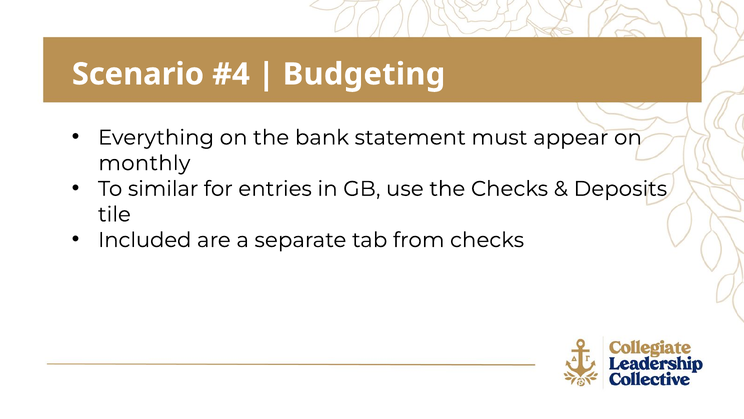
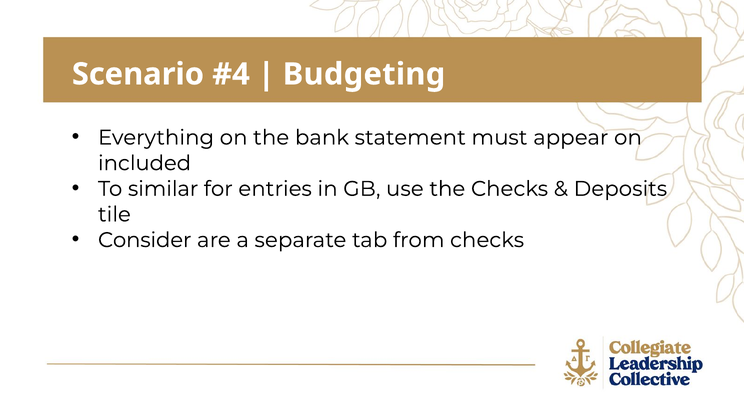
monthly: monthly -> included (145, 163)
Included: Included -> Consider (145, 240)
